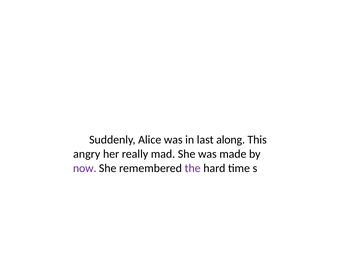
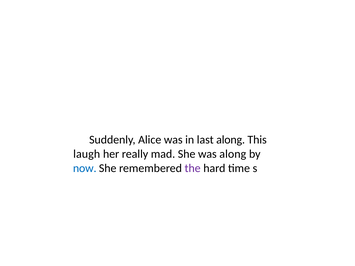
angry: angry -> laugh (87, 154)
was made: made -> along (233, 154)
now colour: purple -> blue (85, 168)
